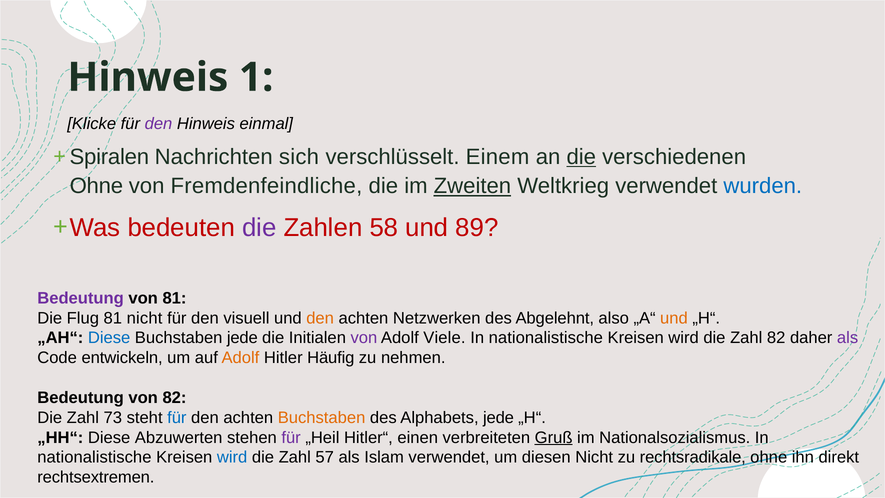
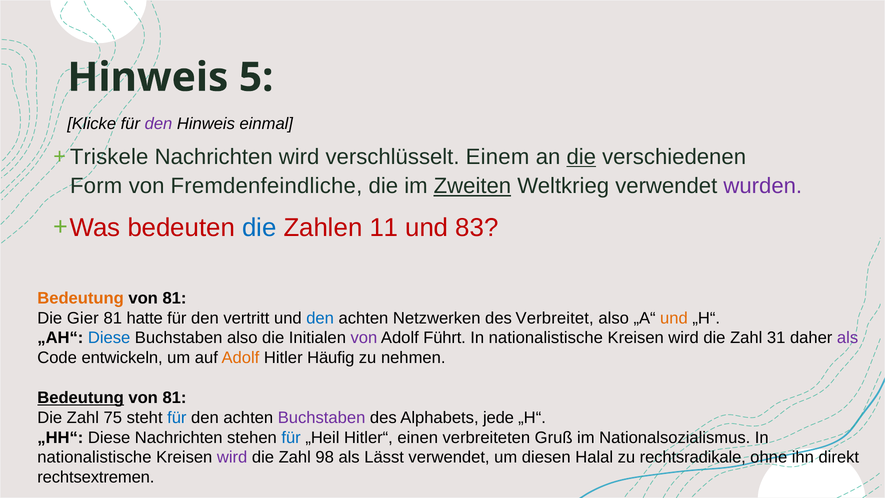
1: 1 -> 5 (256, 77)
Spiralen: Spiralen -> Triskele (109, 157)
Nachrichten sich: sich -> wird (299, 157)
Ohne: Ohne -> Form (96, 186)
wurden colour: blue -> purple (763, 186)
die colour: purple -> blue (259, 227)
58: 58 -> 11 (384, 227)
89: 89 -> 83 (477, 227)
Bedeutung colour: purple -> orange (81, 298)
Flug: Flug -> Gier (83, 318)
81 nicht: nicht -> hatte (145, 318)
visuell: visuell -> vertritt (246, 318)
den colour: orange -> blue (320, 318)
Abgelehnt: Abgelehnt -> Verbreitet (555, 318)
Buchstaben jede: jede -> also (242, 338)
Viele: Viele -> Führt (445, 338)
Zahl 82: 82 -> 31 (776, 338)
Bedeutung underline: none -> present (81, 398)
82: 82 -> 81 (175, 398)
73: 73 -> 75 (113, 417)
Buchstaben colour: orange -> purple (322, 417)
Diese Abzuwerten: Abzuwerten -> Nachrichten (179, 437)
für colour: purple -> blue (291, 437)
Gruß underline: present -> none (554, 437)
wird colour: blue -> purple (232, 457)
57: 57 -> 98 (325, 457)
Islam: Islam -> Lässt (384, 457)
diesen Nicht: Nicht -> Halal (594, 457)
